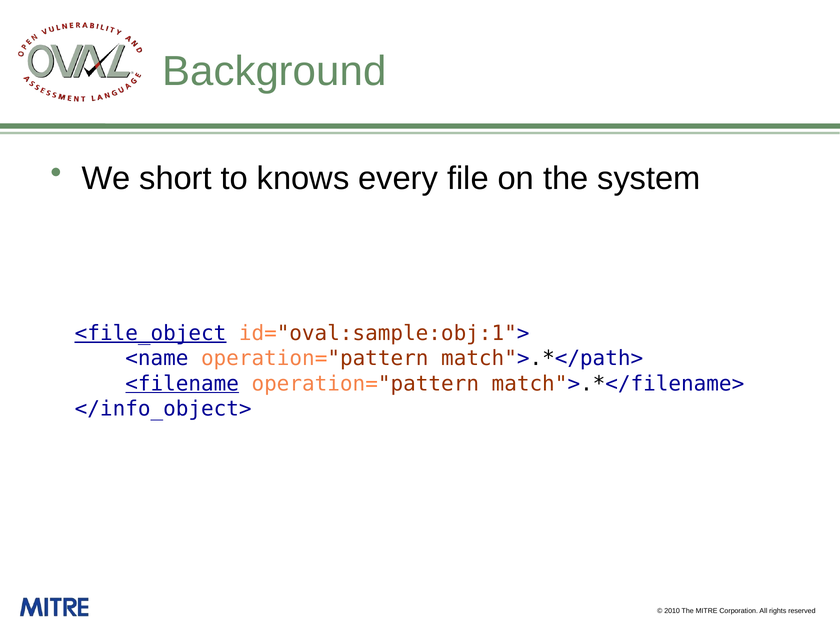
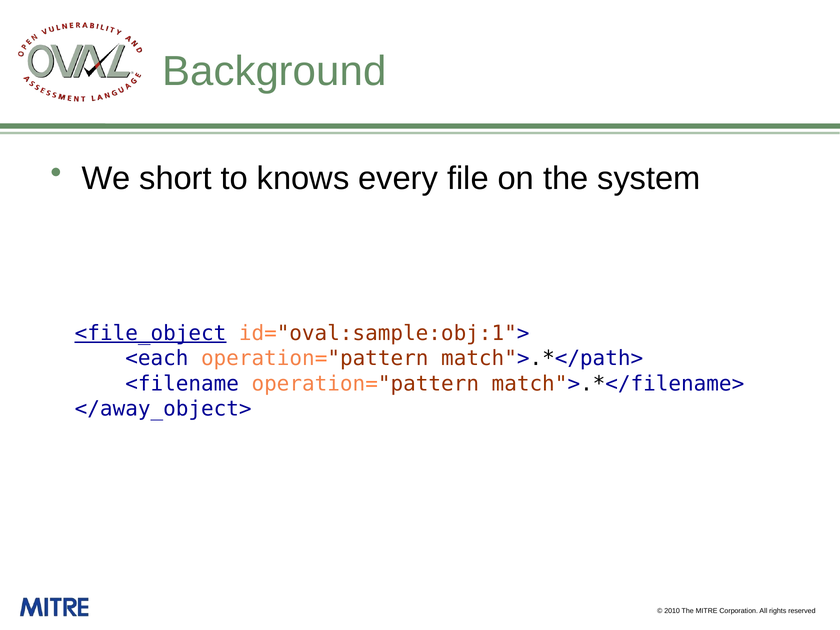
<name: <name -> <each (157, 358)
<filename underline: present -> none (182, 384)
</info_object>: </info_object> -> </away_object> (163, 409)
